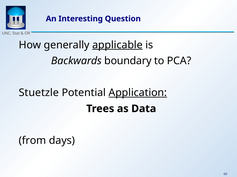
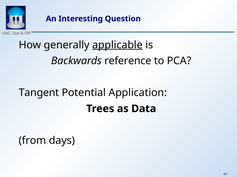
boundary: boundary -> reference (128, 61)
Stuetzle: Stuetzle -> Tangent (39, 93)
Application underline: present -> none (138, 93)
